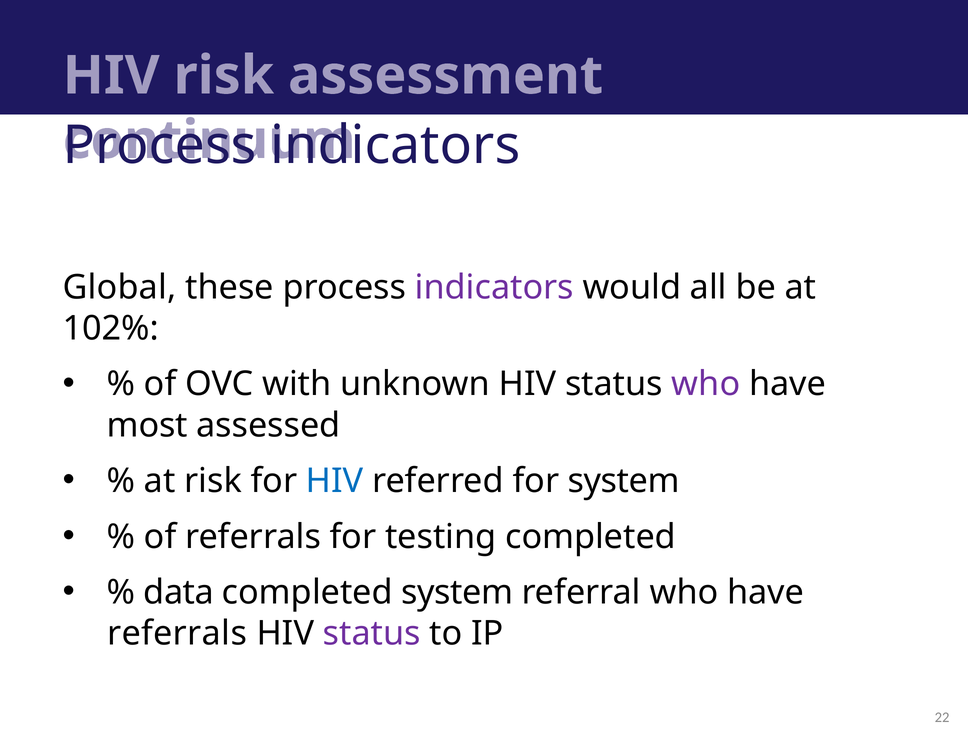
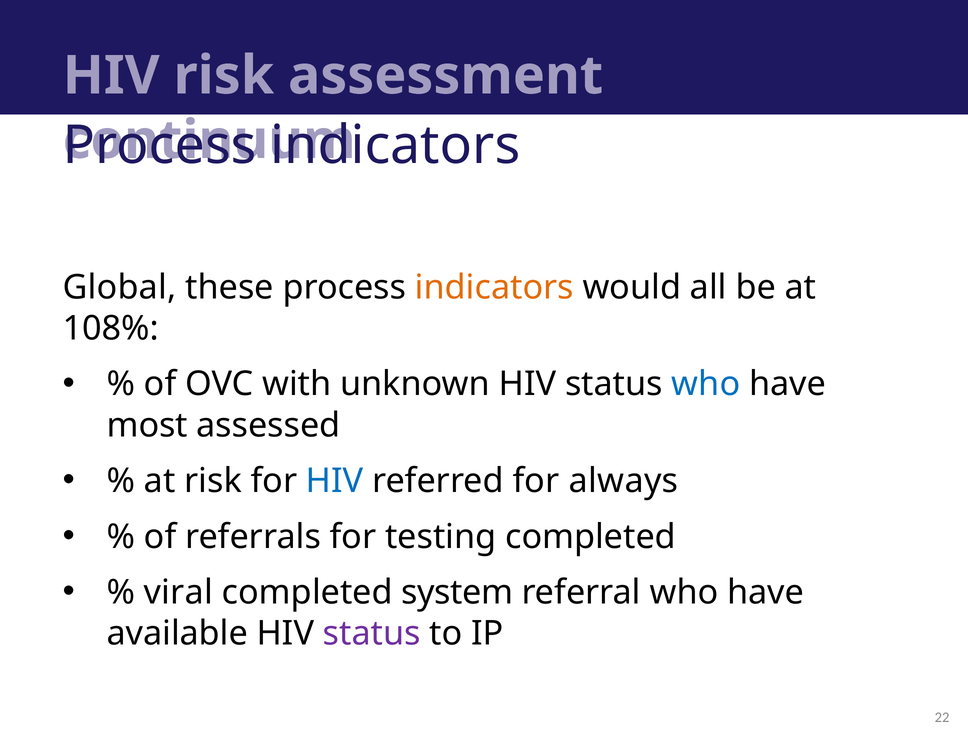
indicators colour: purple -> orange (494, 287)
102%: 102% -> 108% (111, 328)
who colour: purple -> blue (706, 384)
for system: system -> always (623, 481)
data: data -> viral (178, 593)
referrals: referrals -> available (177, 634)
